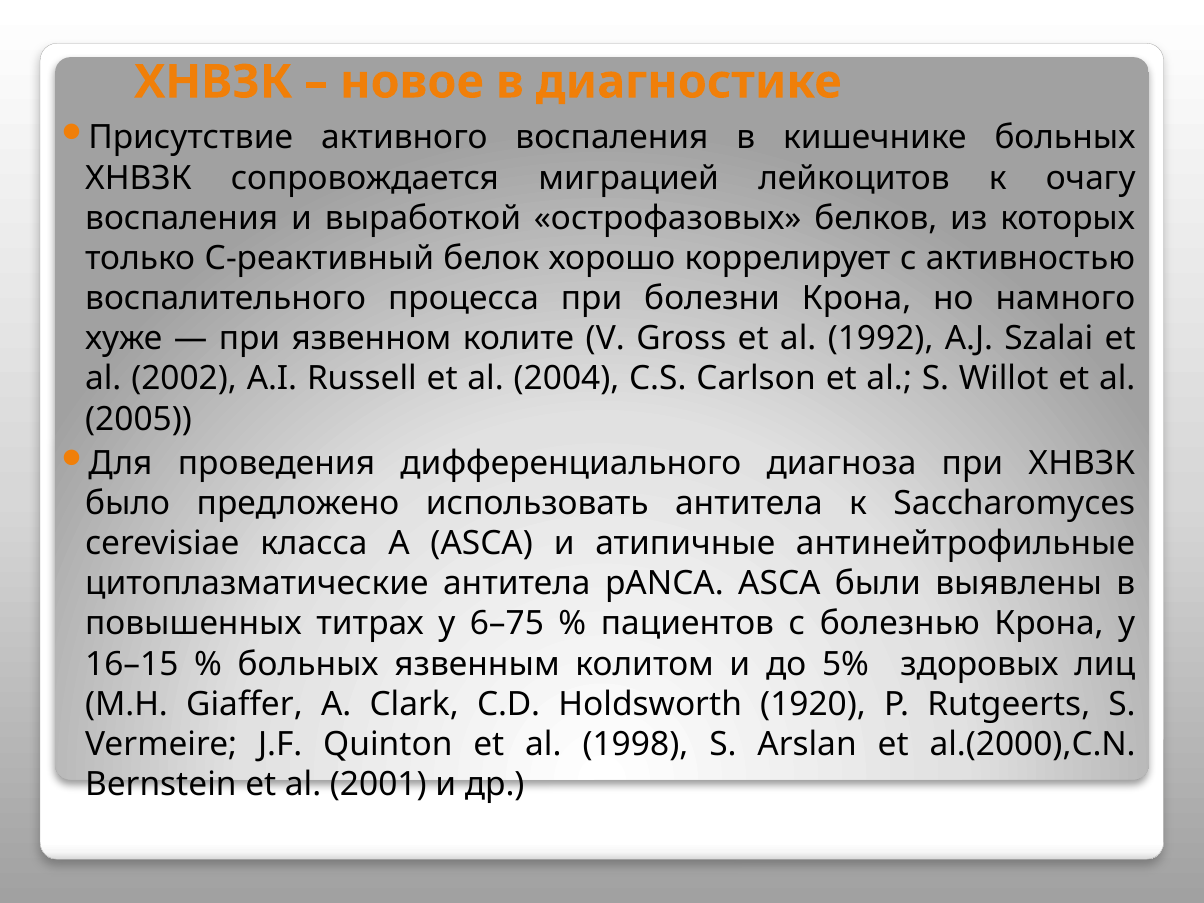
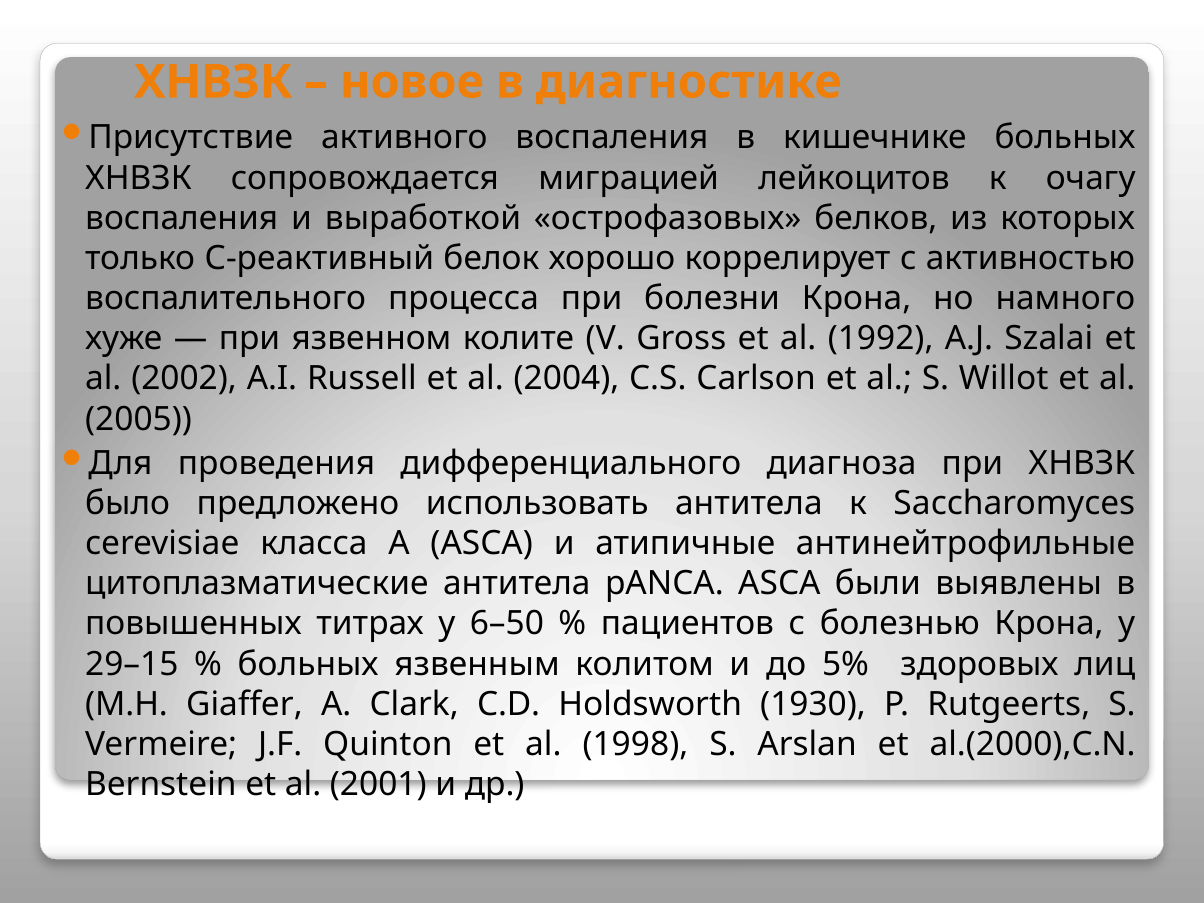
6–75: 6–75 -> 6–50 (507, 624)
16–15: 16–15 -> 29–15 (132, 664)
1920: 1920 -> 1930 (813, 704)
